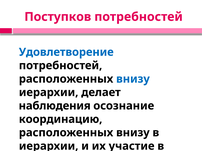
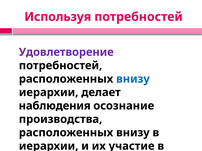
Поступков: Поступков -> Используя (58, 17)
Удовлетворение colour: blue -> purple (66, 52)
координацию: координацию -> производства (61, 120)
